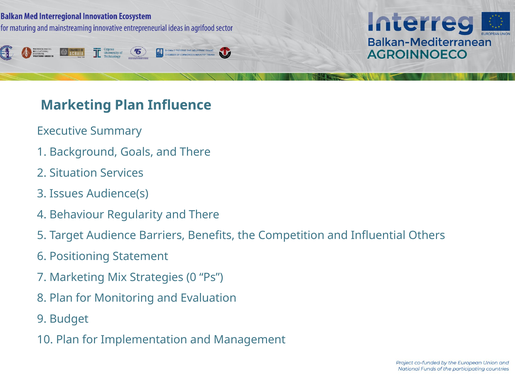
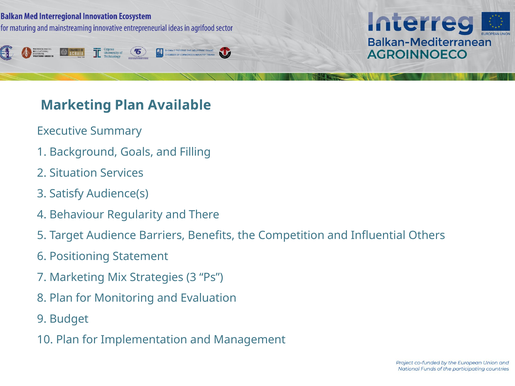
Influence: Influence -> Available (179, 105)
Goals and There: There -> Filling (195, 152)
Issues: Issues -> Satisfy (67, 194)
Strategies 0: 0 -> 3 (191, 277)
